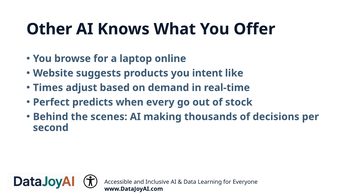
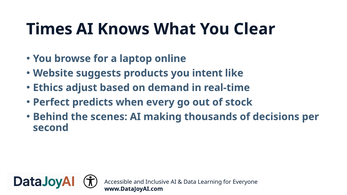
Other: Other -> Times (49, 29)
Offer: Offer -> Clear (254, 29)
Times: Times -> Ethics (48, 88)
